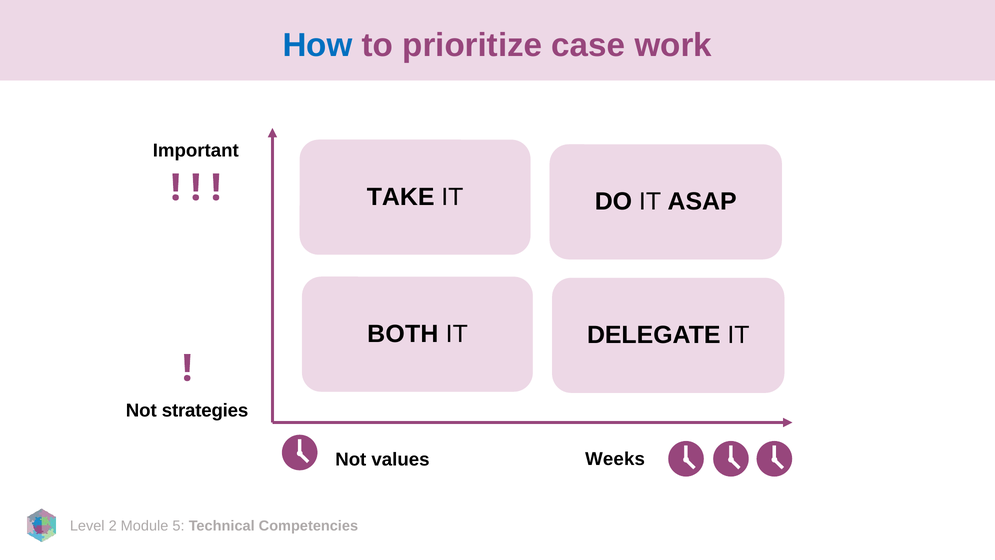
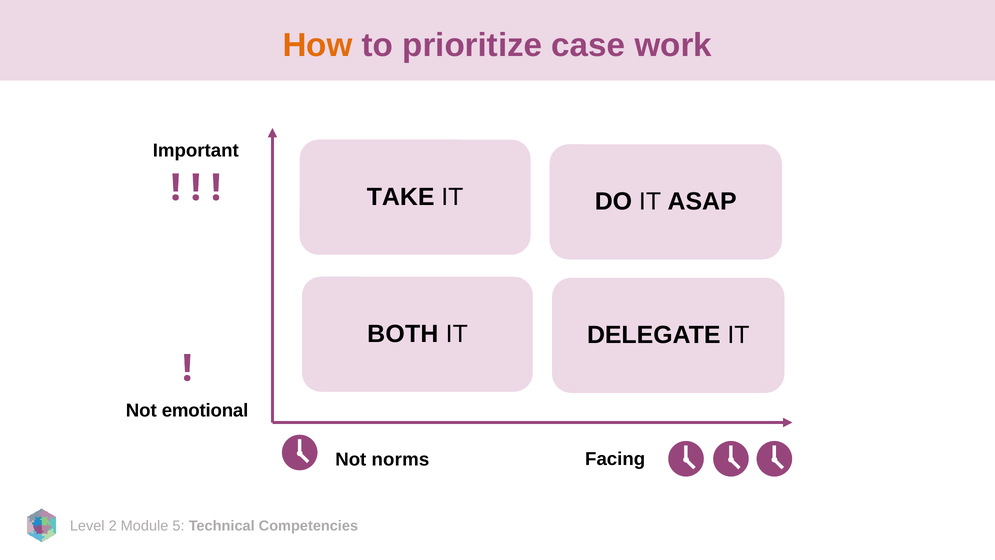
How colour: blue -> orange (318, 45)
strategies: strategies -> emotional (205, 410)
Weeks: Weeks -> Facing (615, 459)
values: values -> norms (400, 460)
